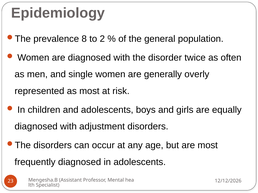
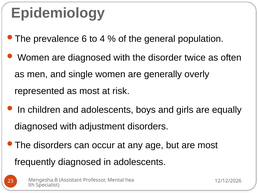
8: 8 -> 6 (84, 39)
2: 2 -> 4 (102, 39)
